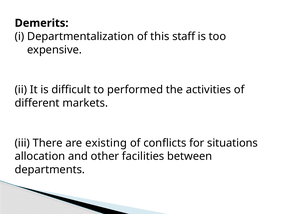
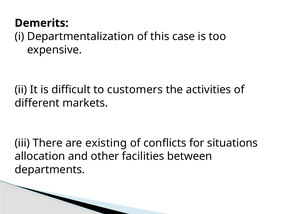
staff: staff -> case (184, 36)
performed: performed -> customers (135, 90)
